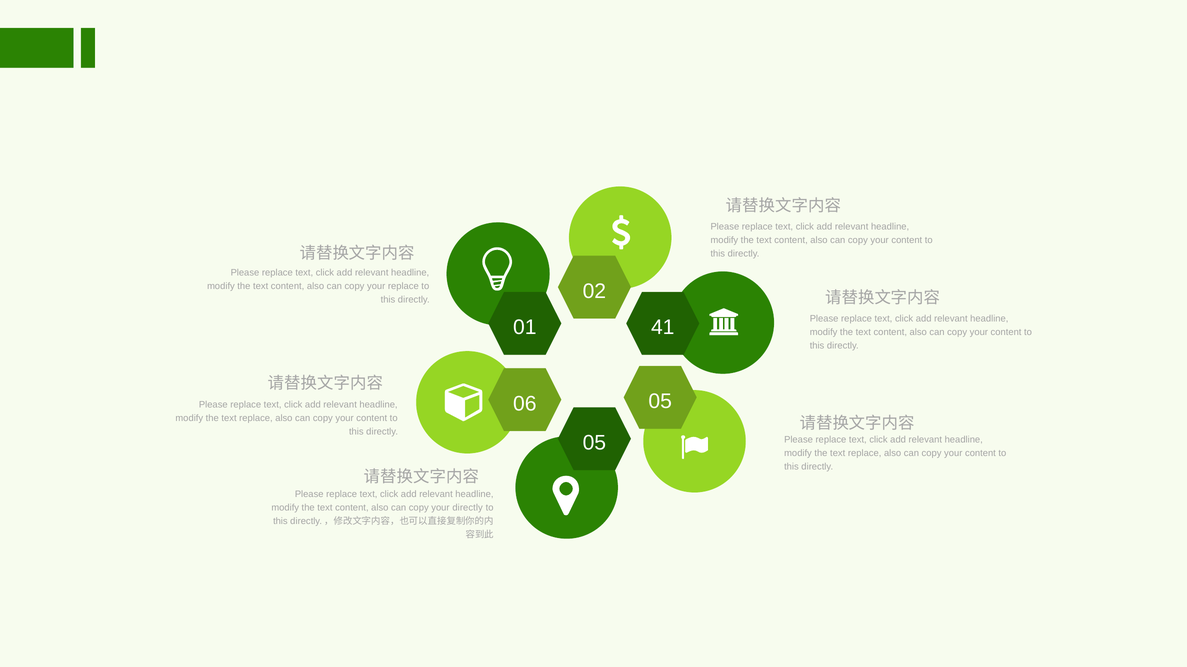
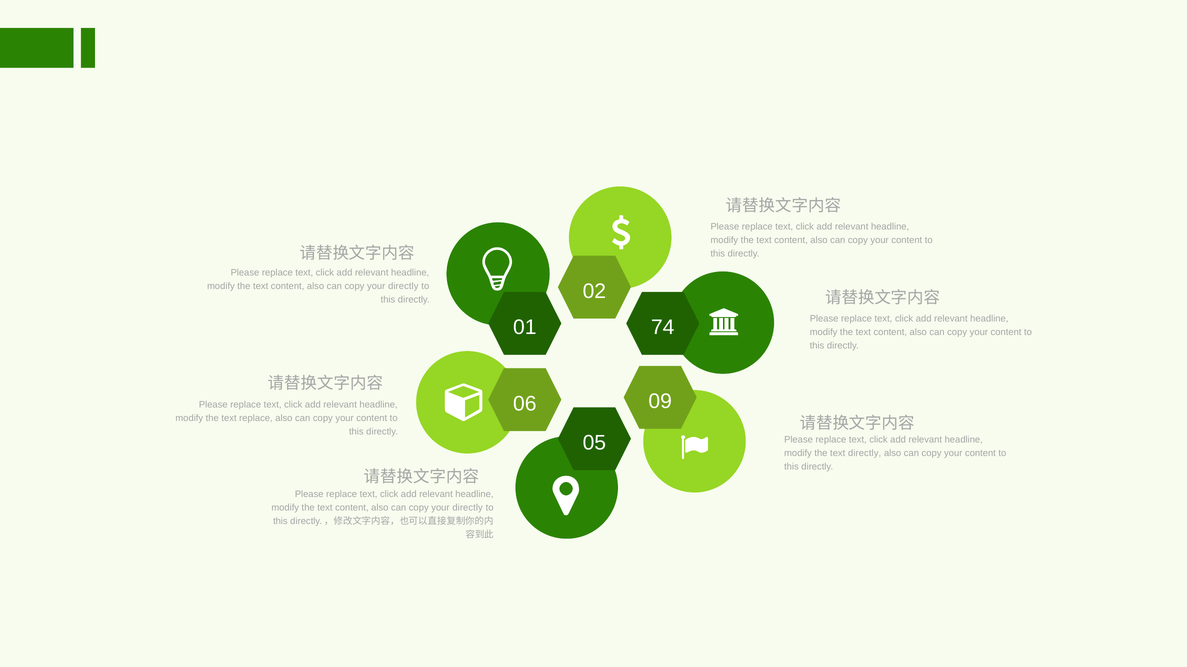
replace: replace -> directly (403, 286)
41: 41 -> 74 (663, 328)
06 05: 05 -> 09 (660, 402)
replace: replace -> directly (865, 453)
